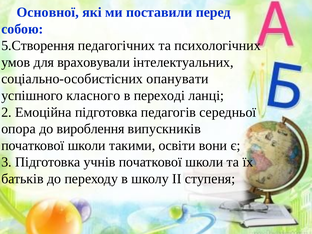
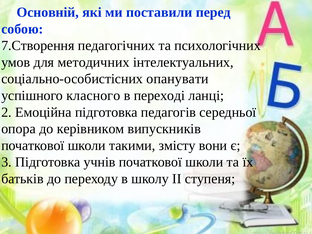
Основної: Основної -> Основній (48, 12)
5.Створення: 5.Створення -> 7.Створення (38, 46)
враховували: враховували -> методичних (94, 62)
вироблення: вироблення -> керівником (91, 129)
освіти: освіти -> змісту (177, 145)
